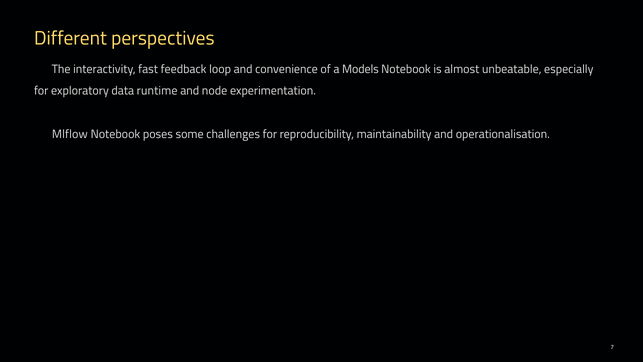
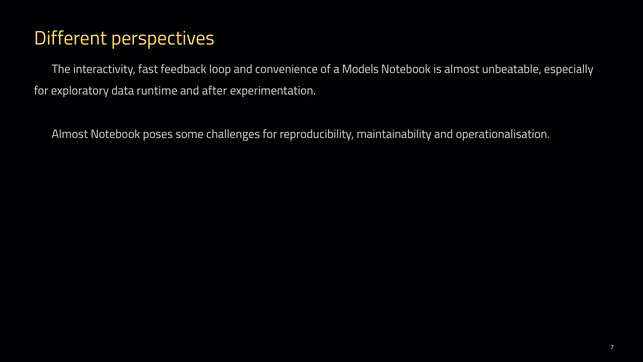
node: node -> after (215, 91)
Mlflow: Mlflow -> Almost (70, 134)
